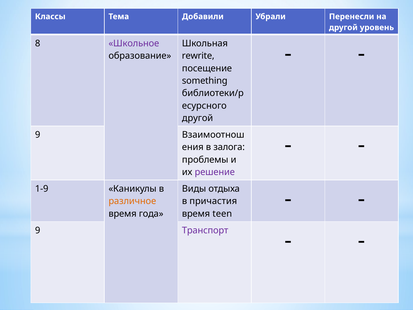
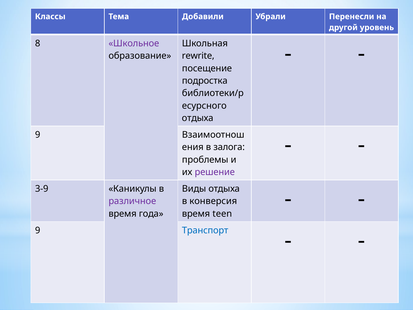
something: something -> подростка (205, 81)
другой: другой -> отдыха (198, 118)
1-9: 1-9 -> 3-9 (42, 189)
различное colour: orange -> purple (132, 201)
причастия: причастия -> конверсия (213, 201)
Транспорт colour: purple -> blue (205, 230)
